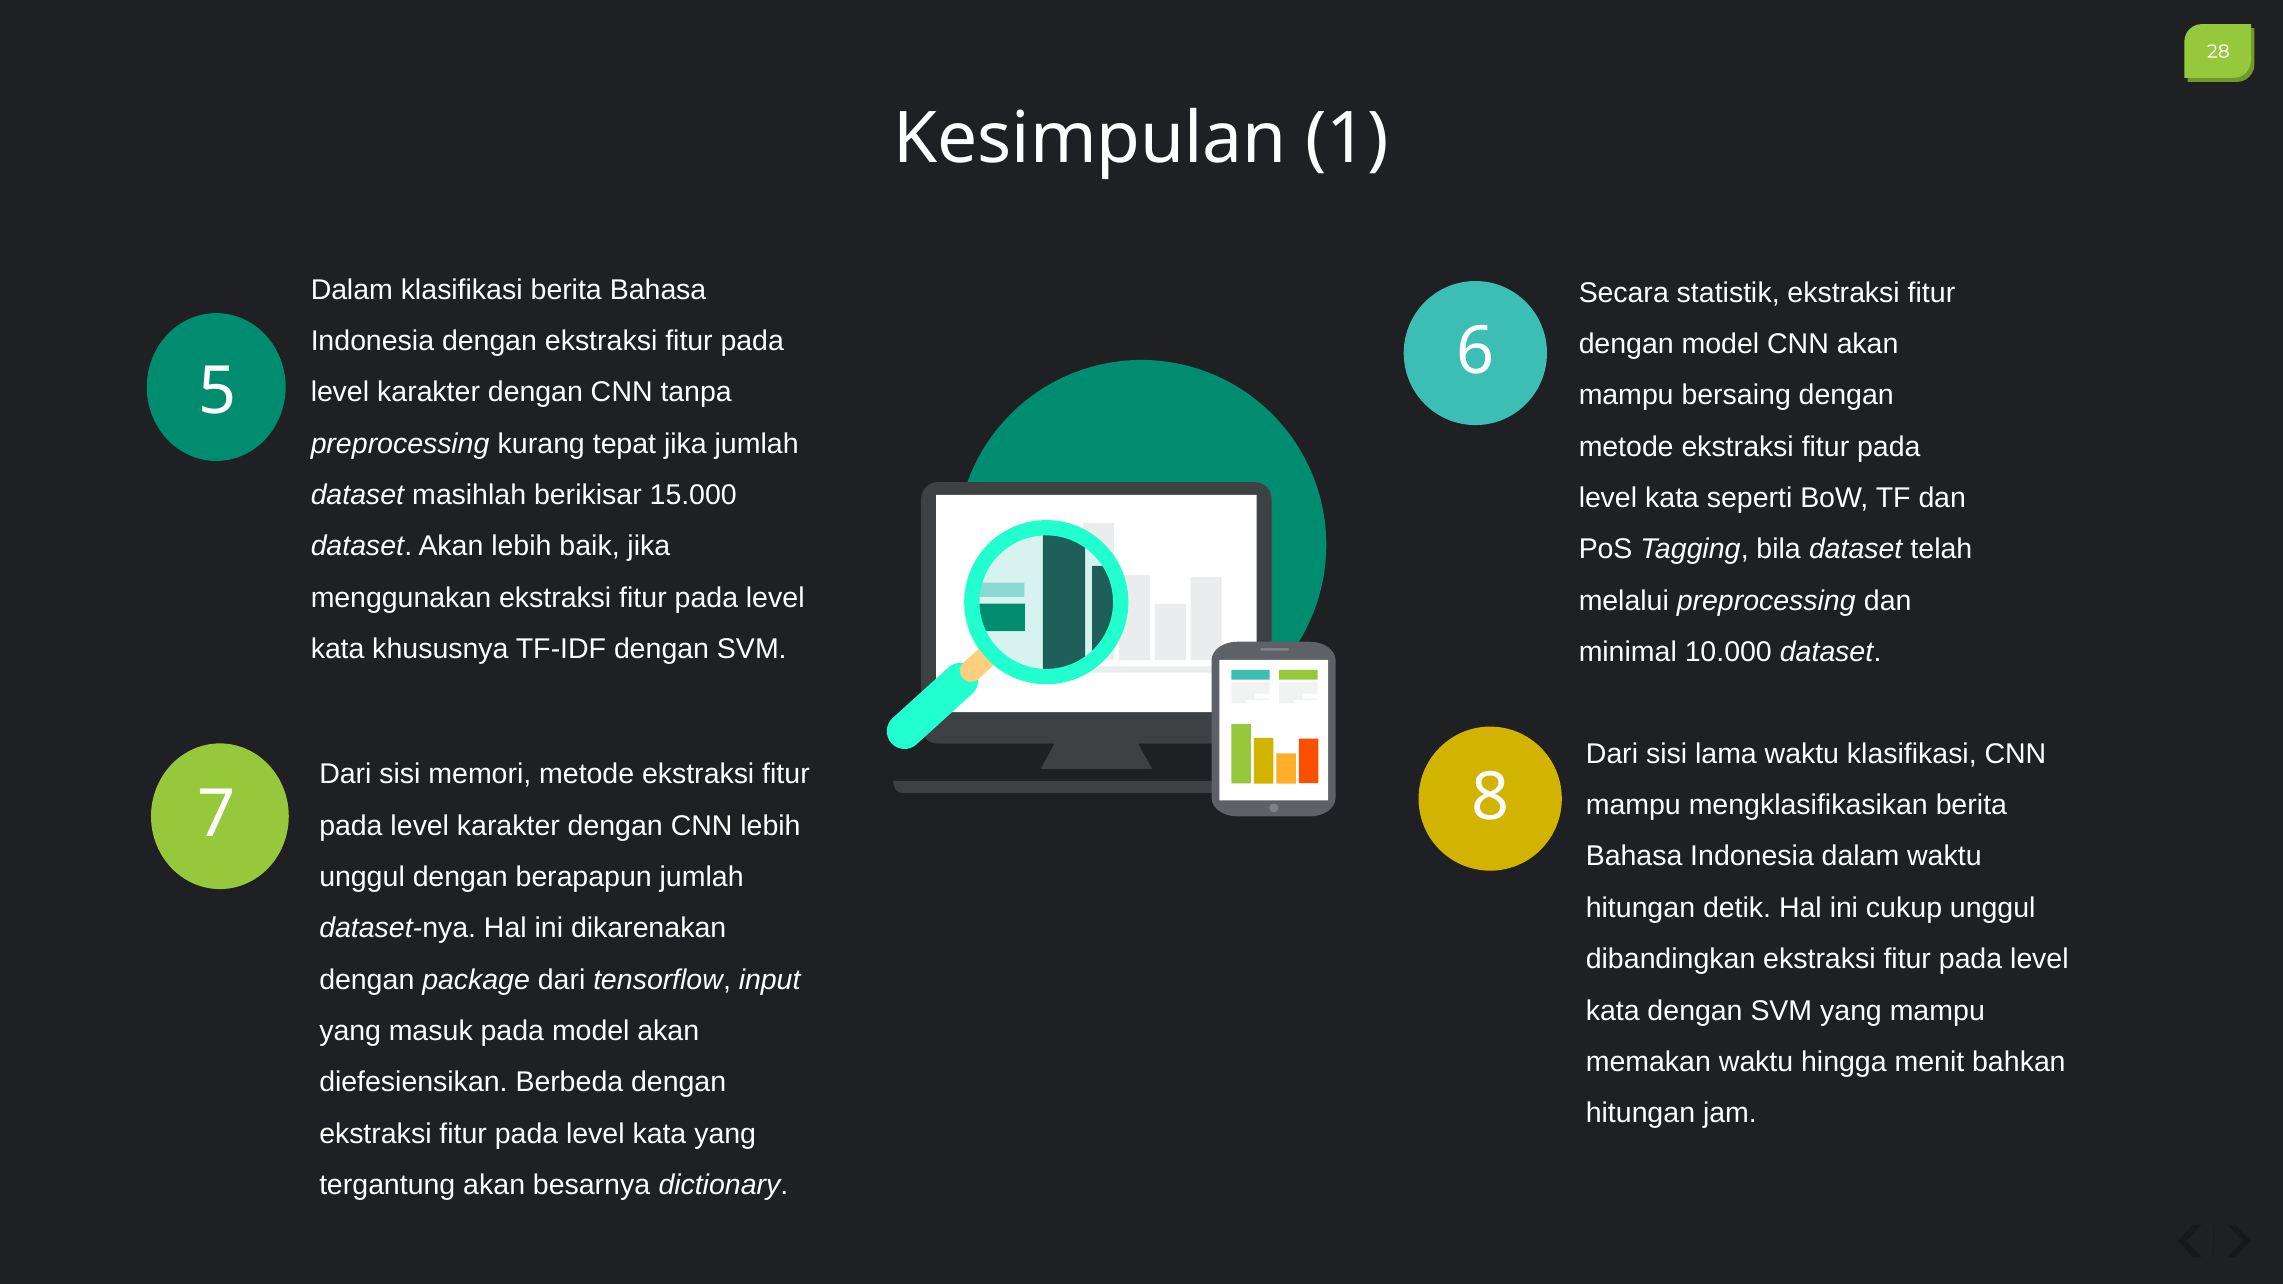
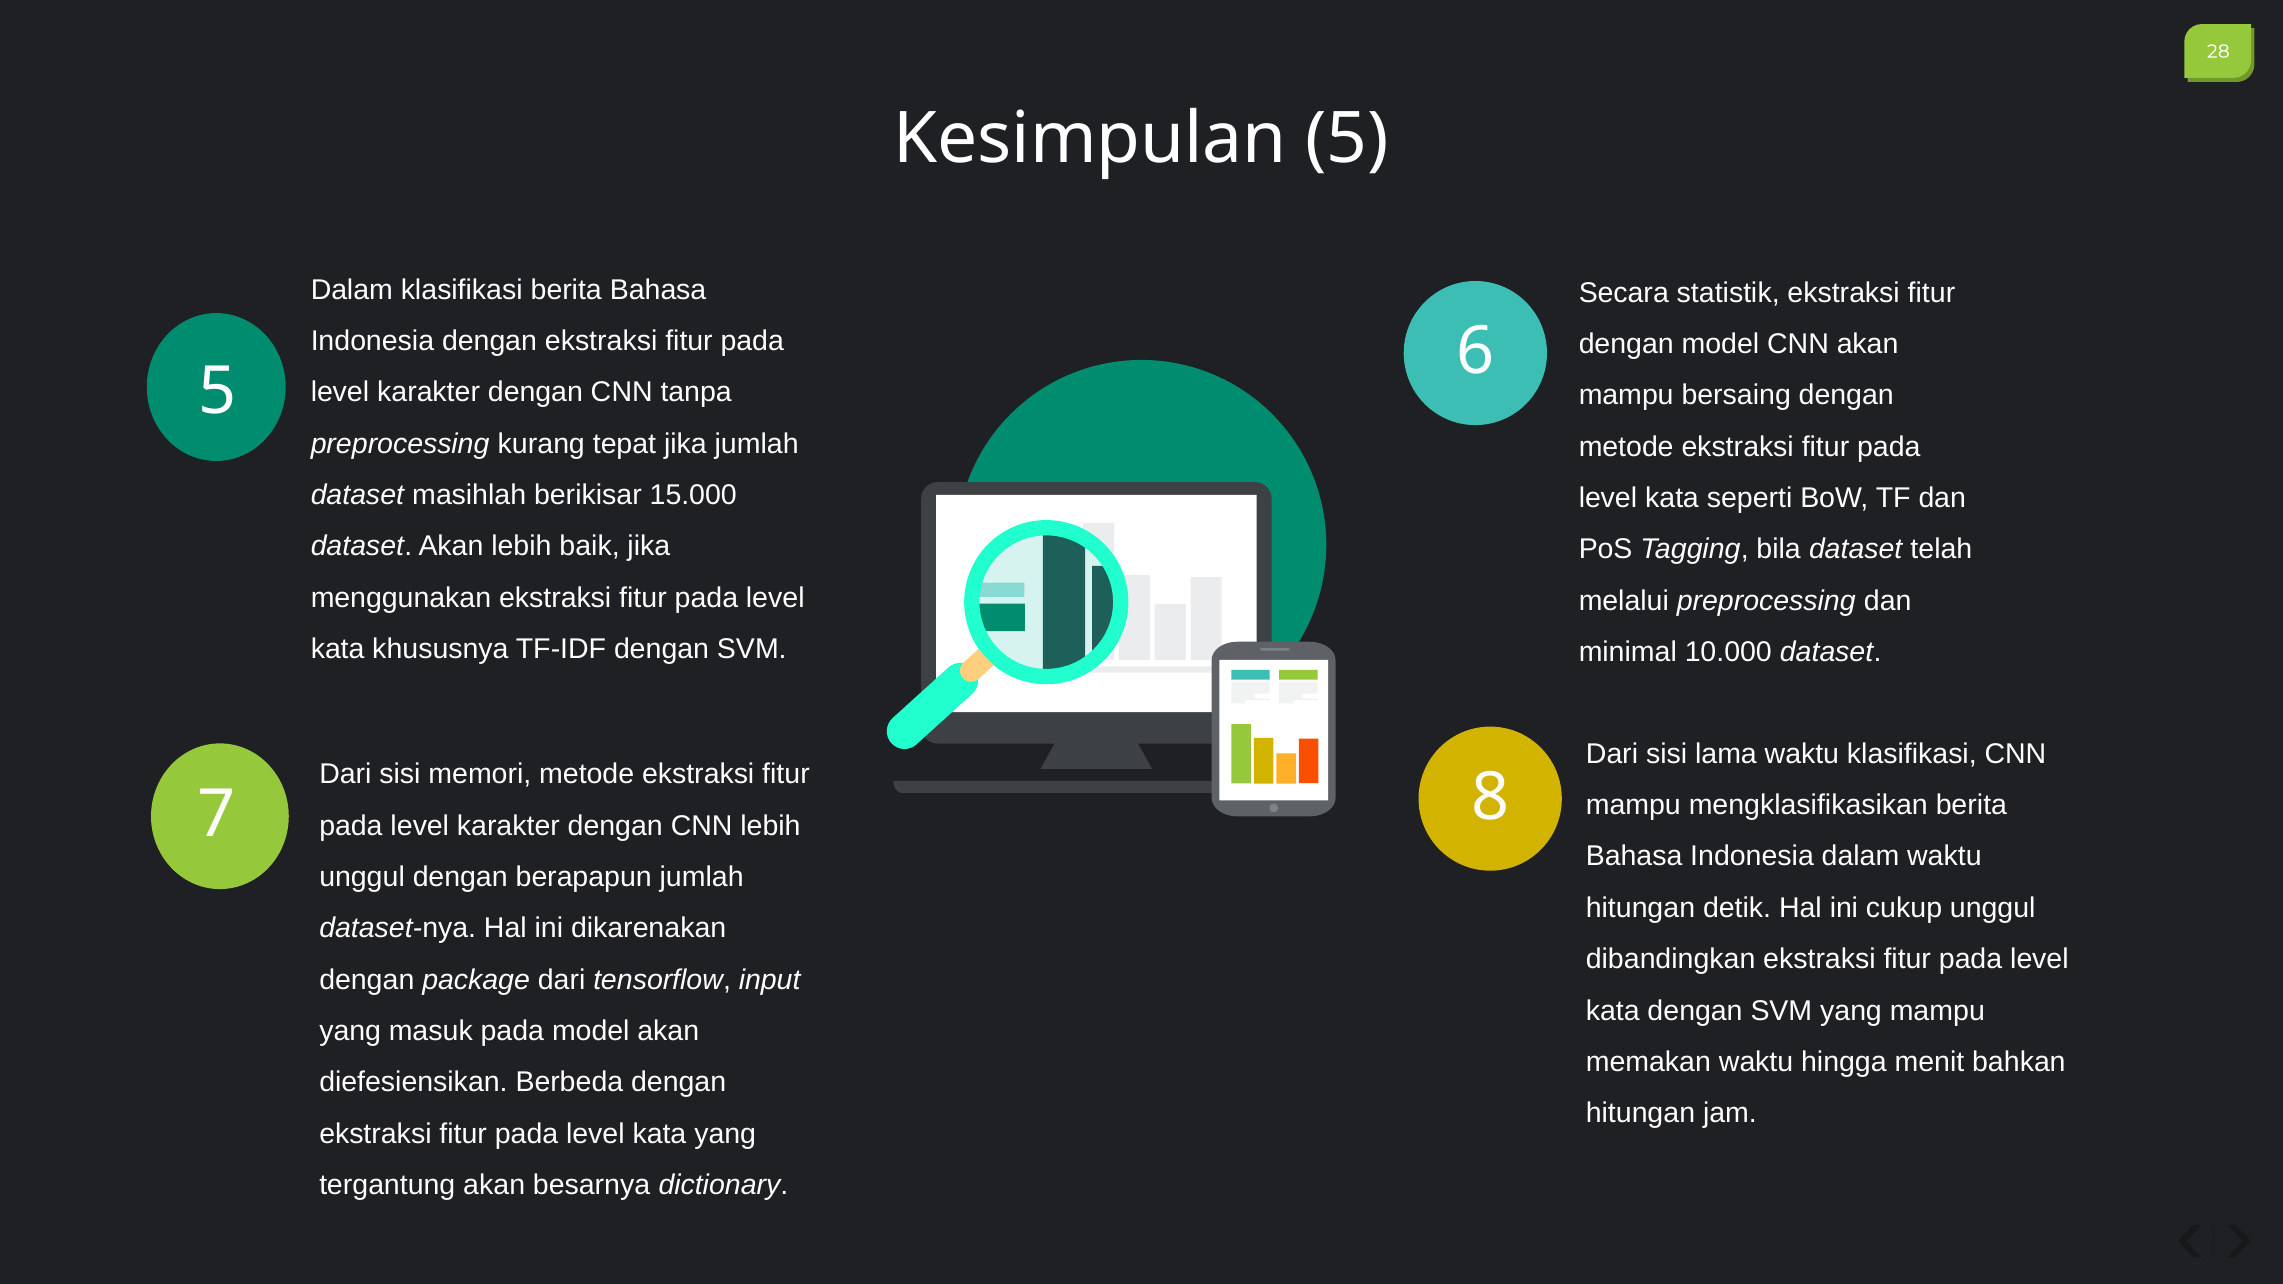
Kesimpulan 1: 1 -> 5 (1347, 139)
